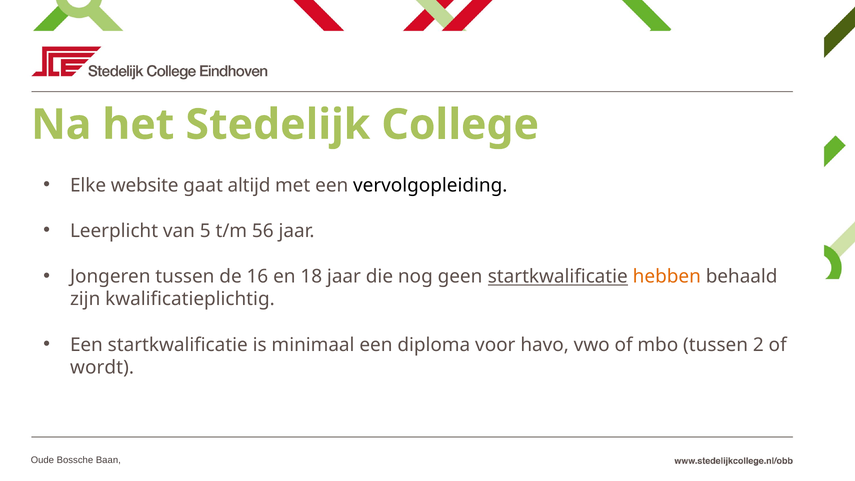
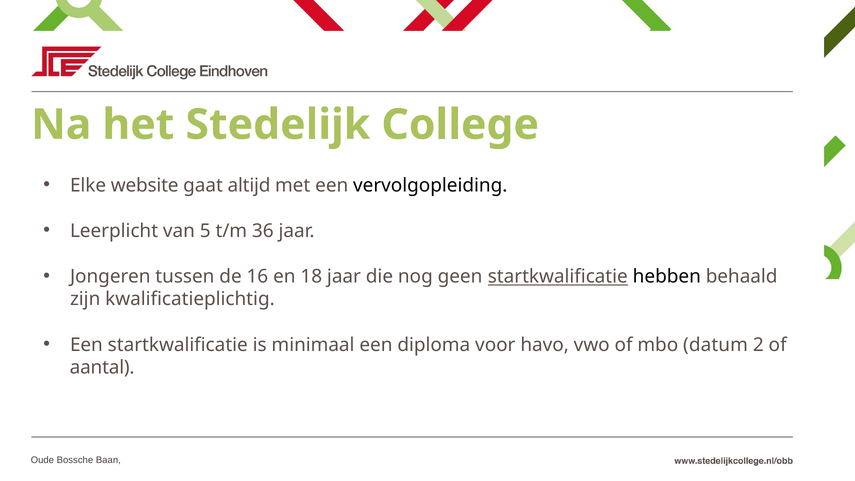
56: 56 -> 36 (263, 231)
hebben colour: orange -> black (667, 276)
mbo tussen: tussen -> datum (716, 345)
wordt: wordt -> aantal (102, 368)
